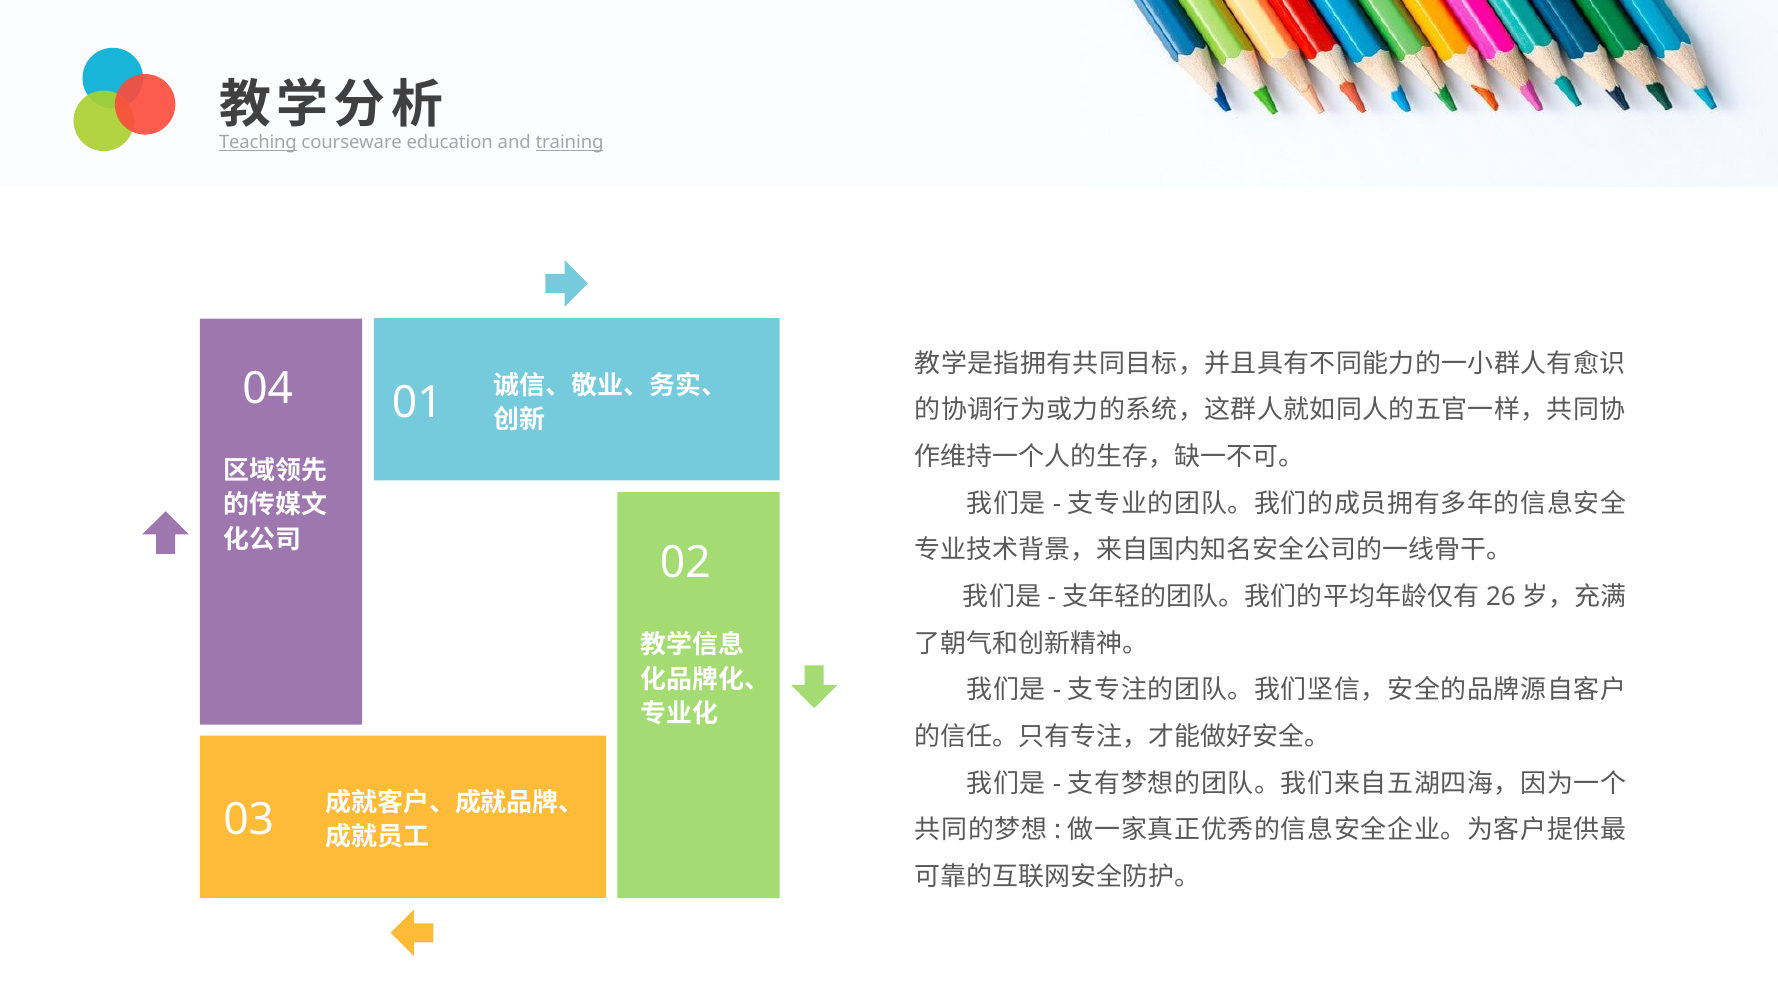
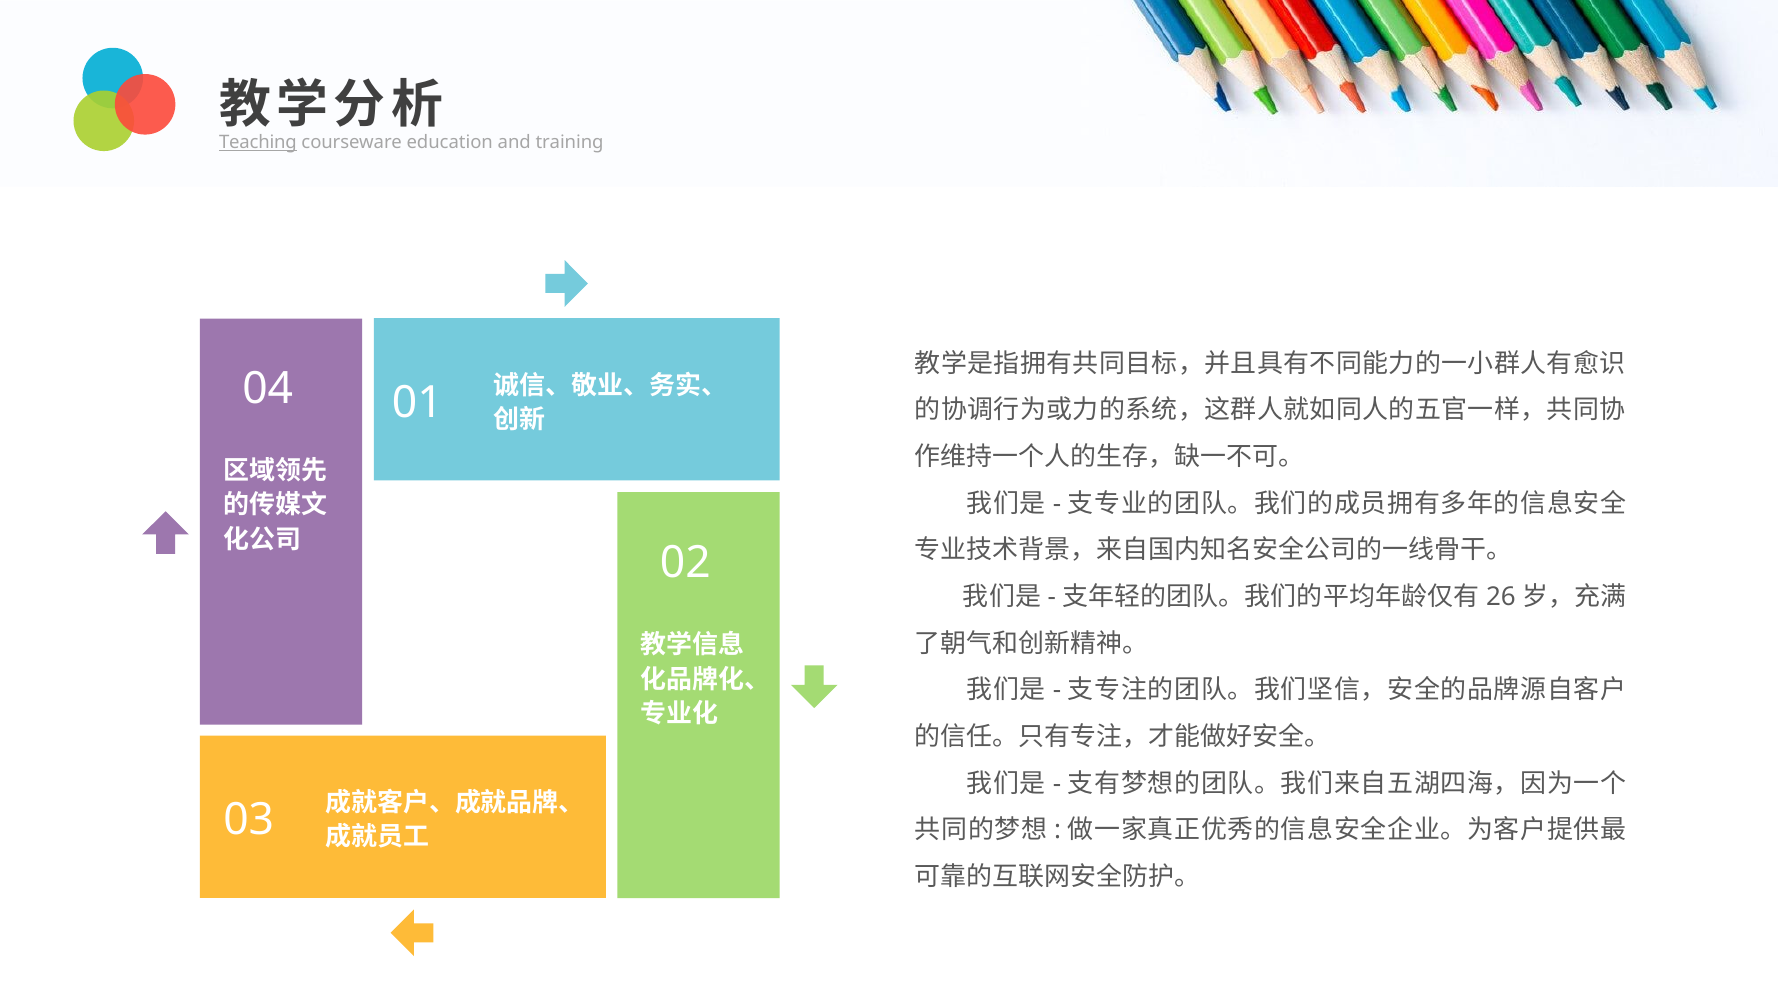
training underline: present -> none (570, 143)
